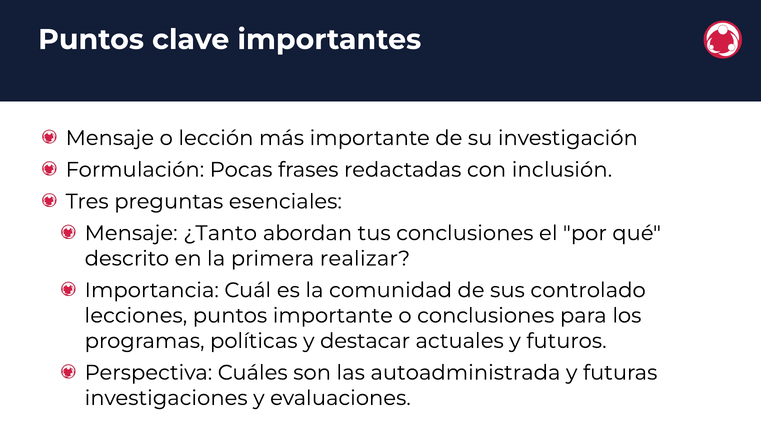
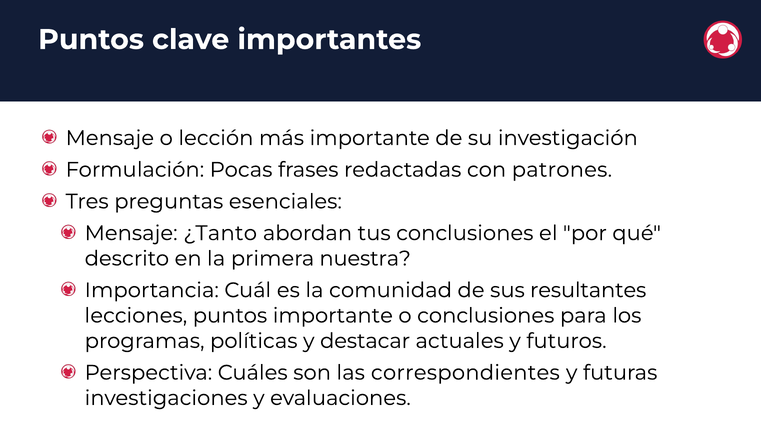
inclusión: inclusión -> patrones (562, 170)
realizar: realizar -> nuestra (365, 259)
controlado: controlado -> resultantes (588, 290)
autoadministrada: autoadministrada -> correspondientes (465, 373)
